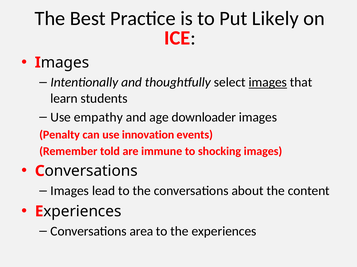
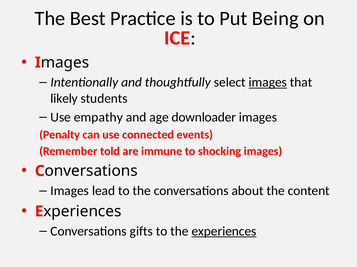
Likely: Likely -> Being (275, 19)
learn: learn -> likely (64, 99)
innovation: innovation -> connected (148, 135)
area: area -> gifts (141, 232)
experiences underline: none -> present (224, 232)
